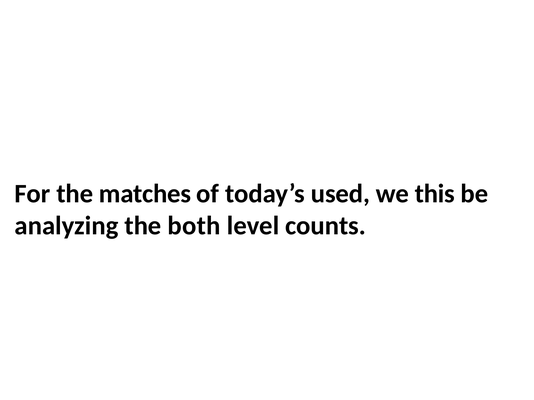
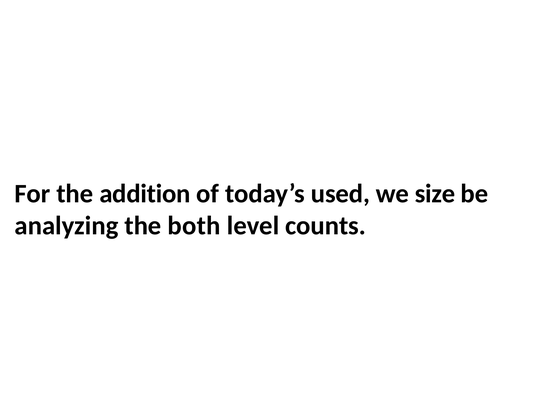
matches: matches -> addition (145, 194)
this: this -> size (435, 194)
